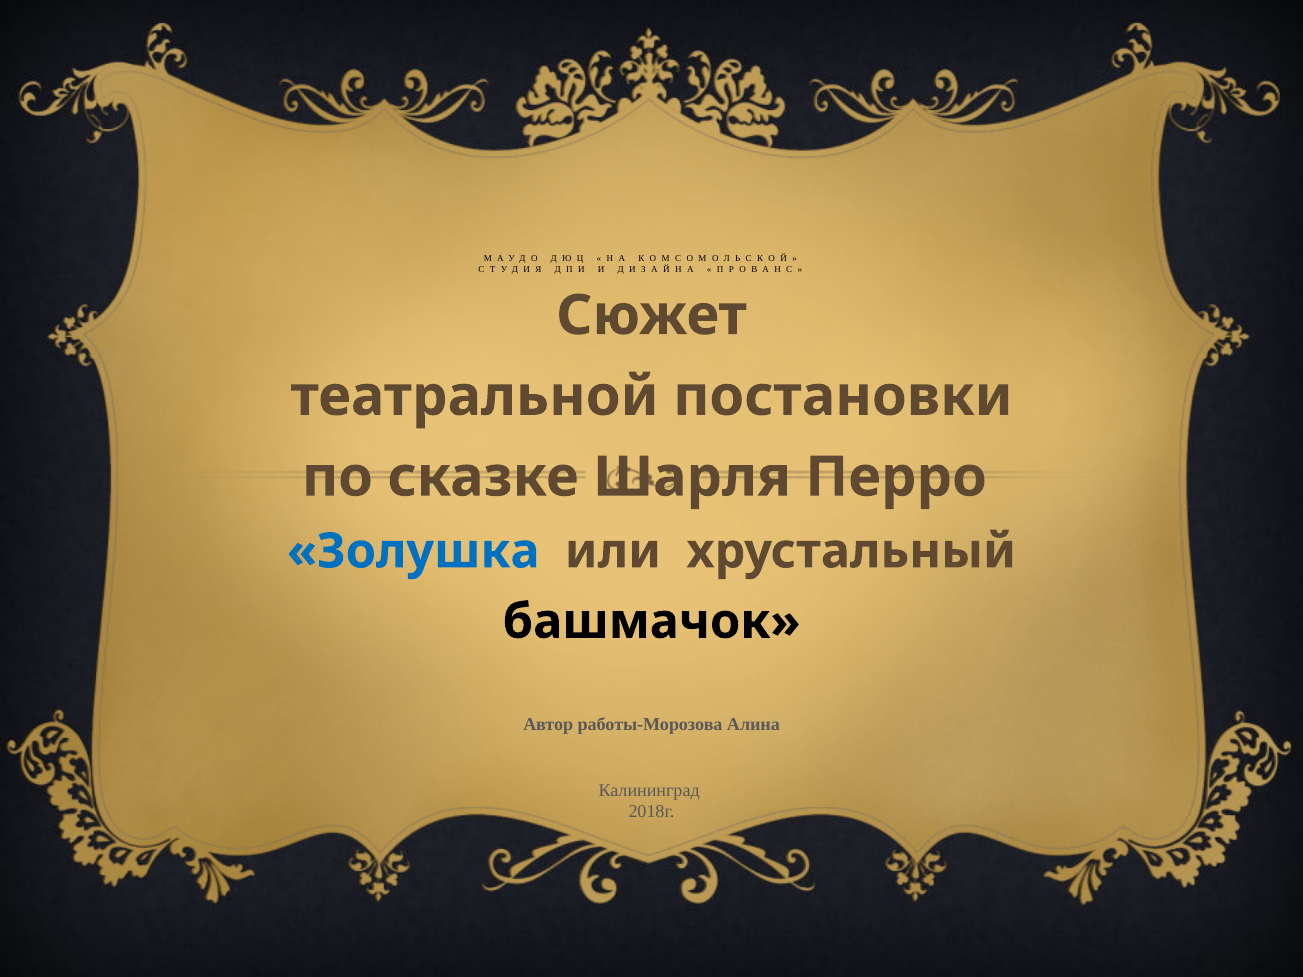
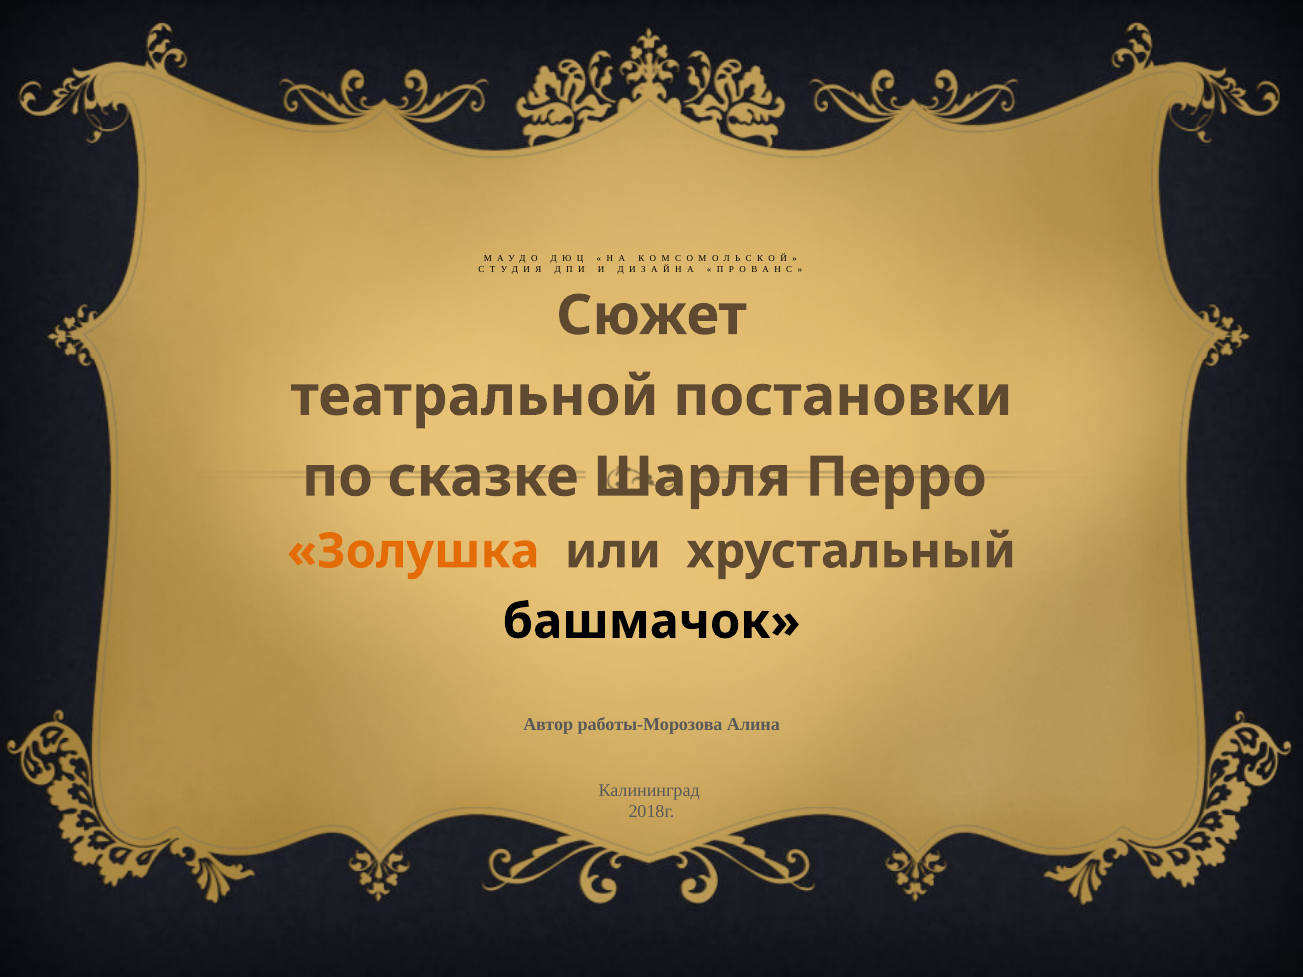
Золушка colour: blue -> orange (413, 551)
